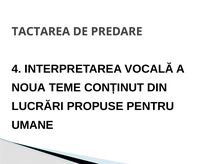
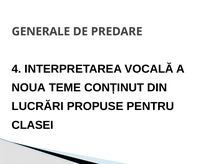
TACTAREA: TACTAREA -> GENERALE (41, 32)
UMANE: UMANE -> CLASEI (33, 125)
